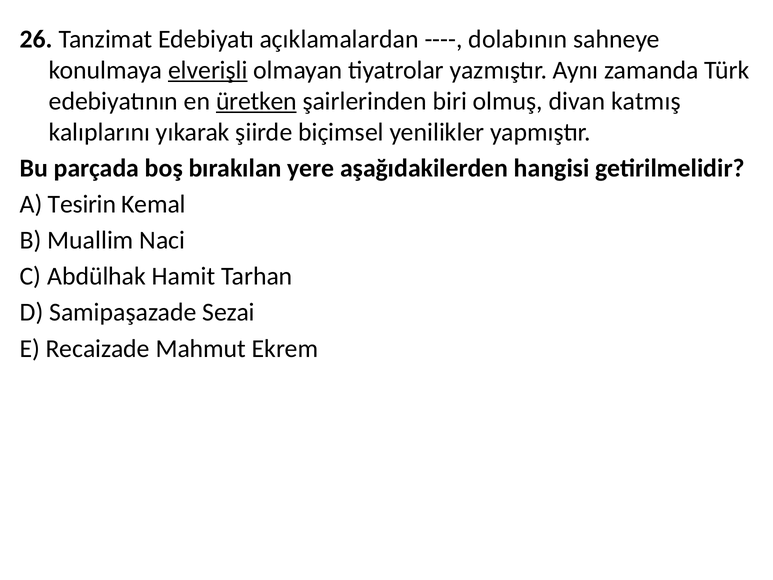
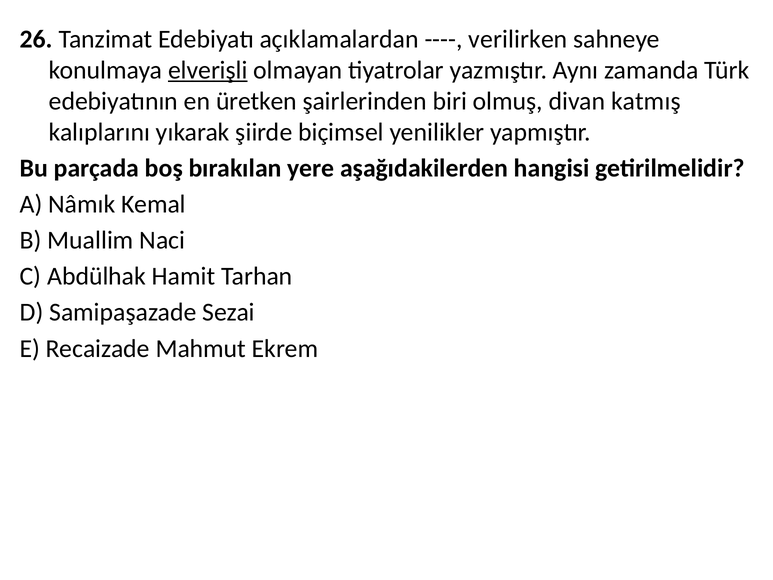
dolabının: dolabının -> verilirken (518, 39)
üretken underline: present -> none (256, 101)
Tesirin: Tesirin -> Nâmık (82, 204)
